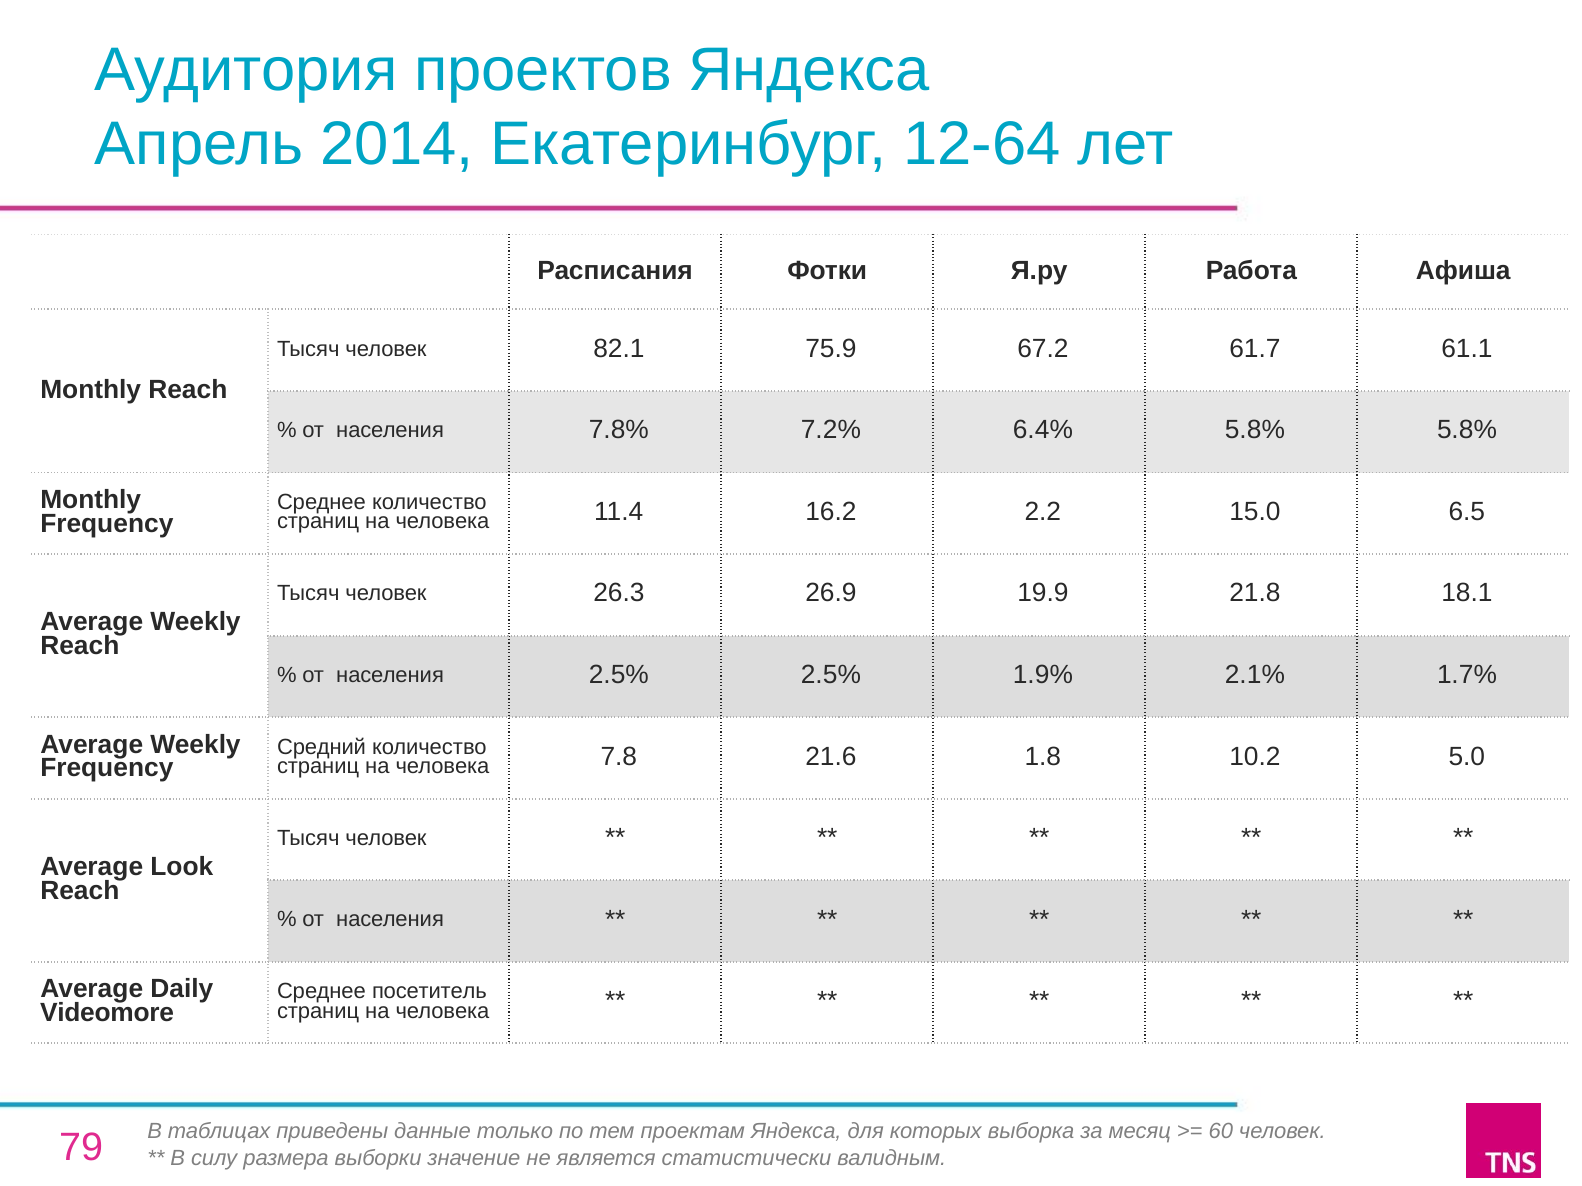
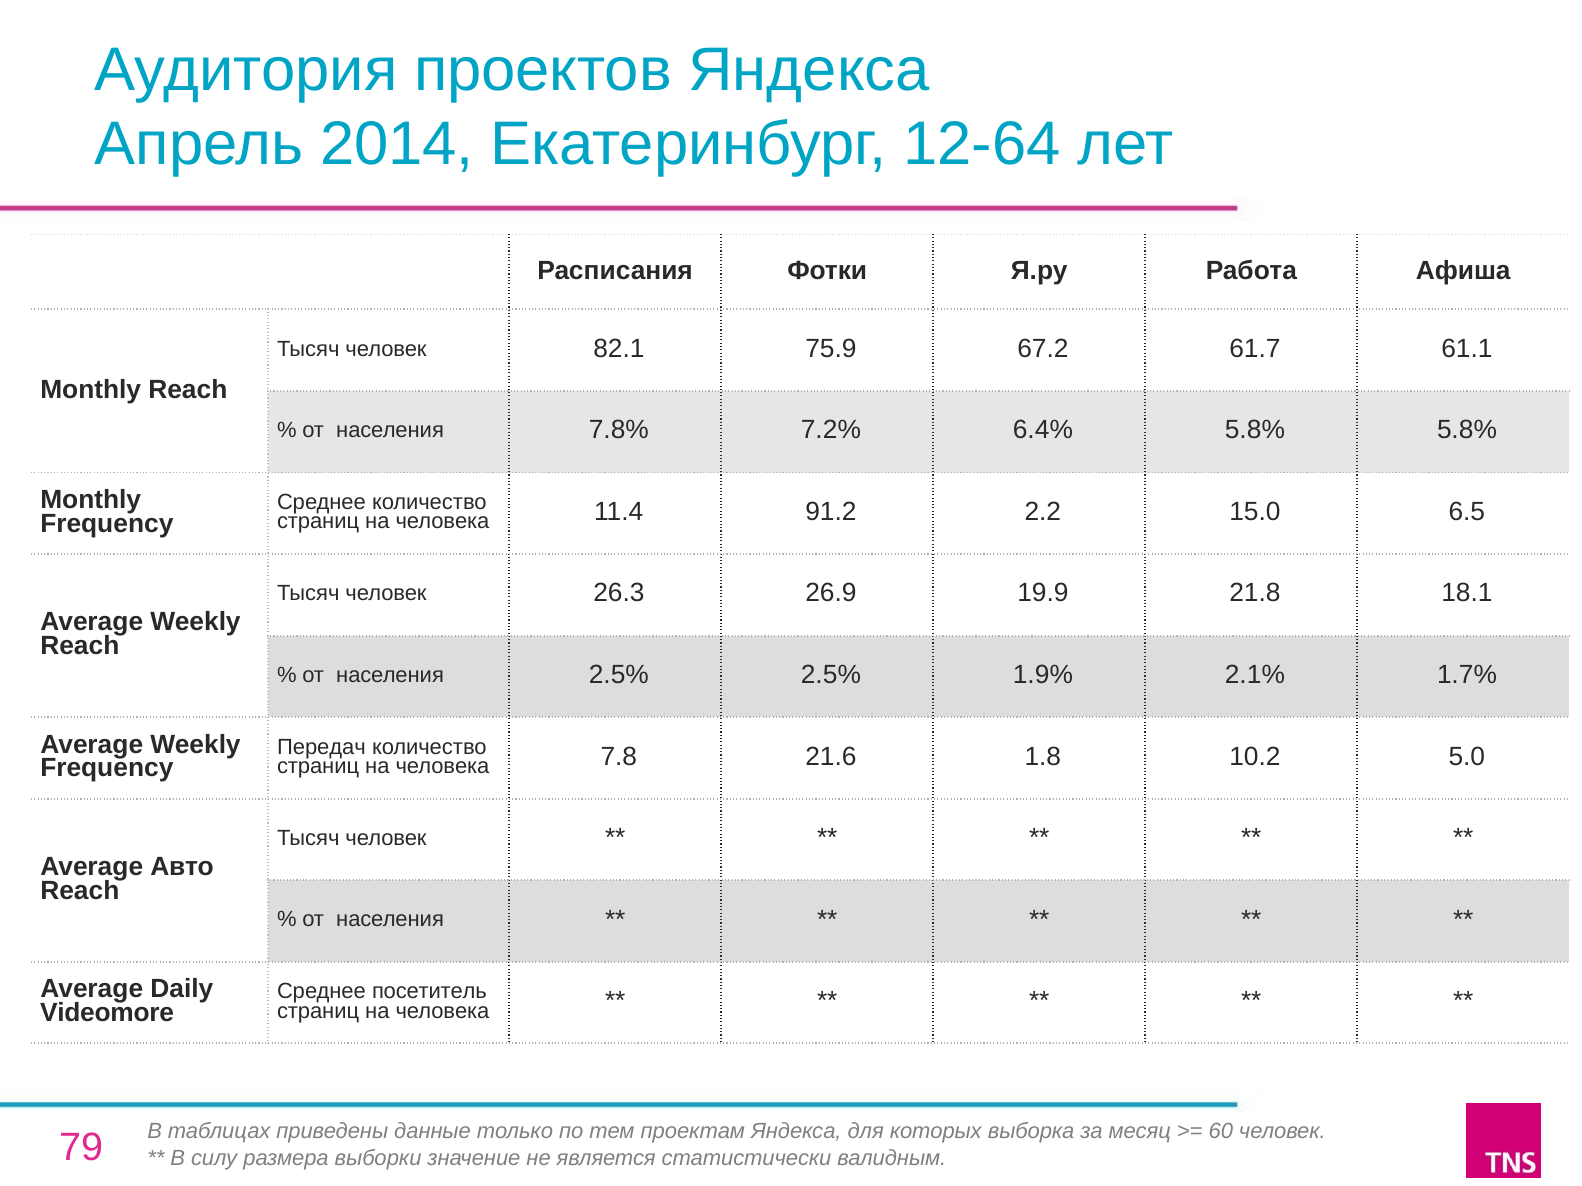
16.2: 16.2 -> 91.2 (831, 512)
Средний: Средний -> Передач (321, 747)
Look: Look -> Авто (182, 867)
